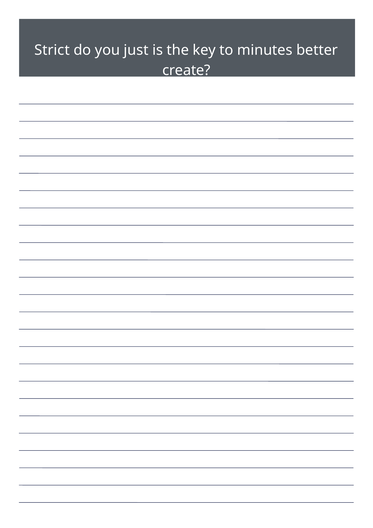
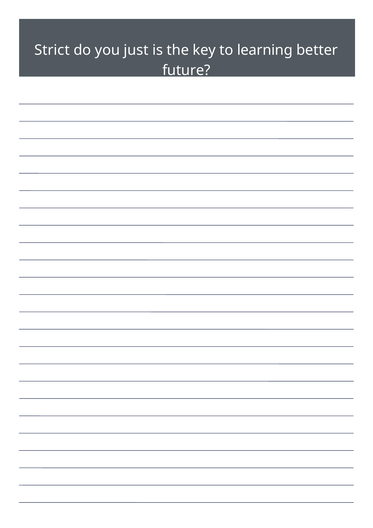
minutes: minutes -> learning (265, 50)
create: create -> future (186, 70)
